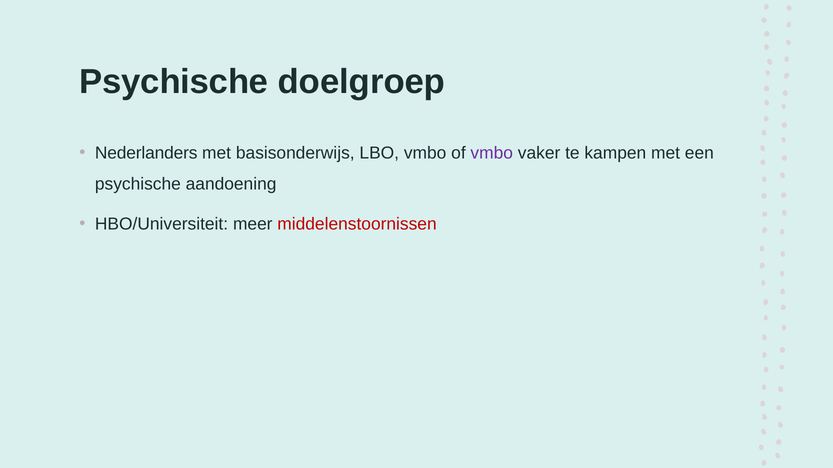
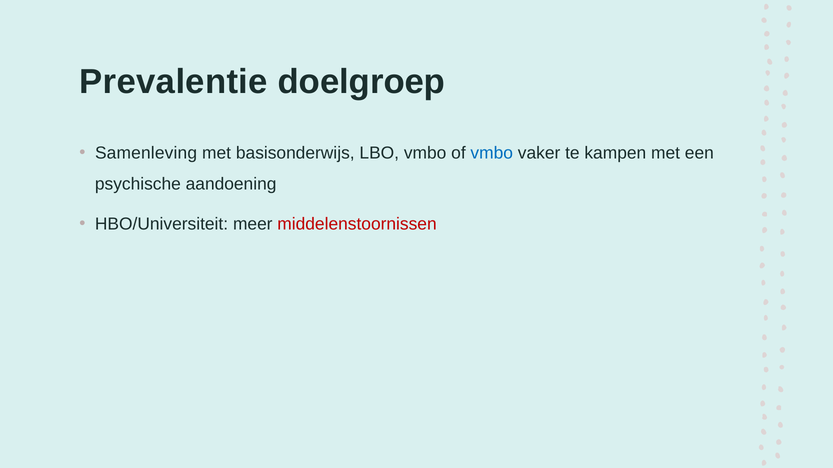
Psychische: Psychische -> Prevalentie (174, 82)
Nederlanders: Nederlanders -> Samenleving (146, 153)
vmbo colour: purple -> blue (492, 153)
